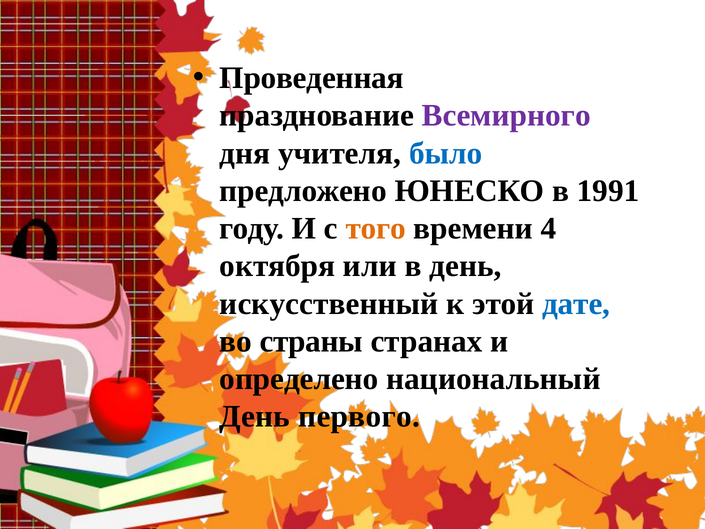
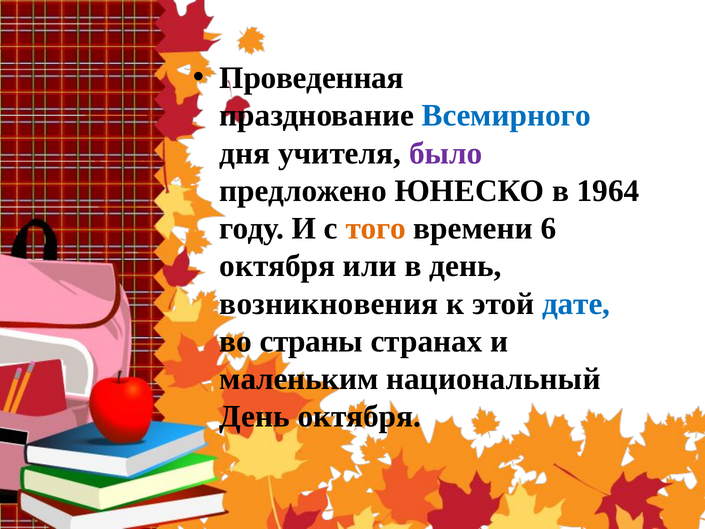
Всемирного colour: purple -> blue (506, 116)
было colour: blue -> purple (446, 153)
1991: 1991 -> 1964 (608, 191)
4: 4 -> 6 (549, 228)
искусственный: искусственный -> возникновения (329, 304)
определено: определено -> маленьким (299, 379)
День первого: первого -> октября (359, 416)
